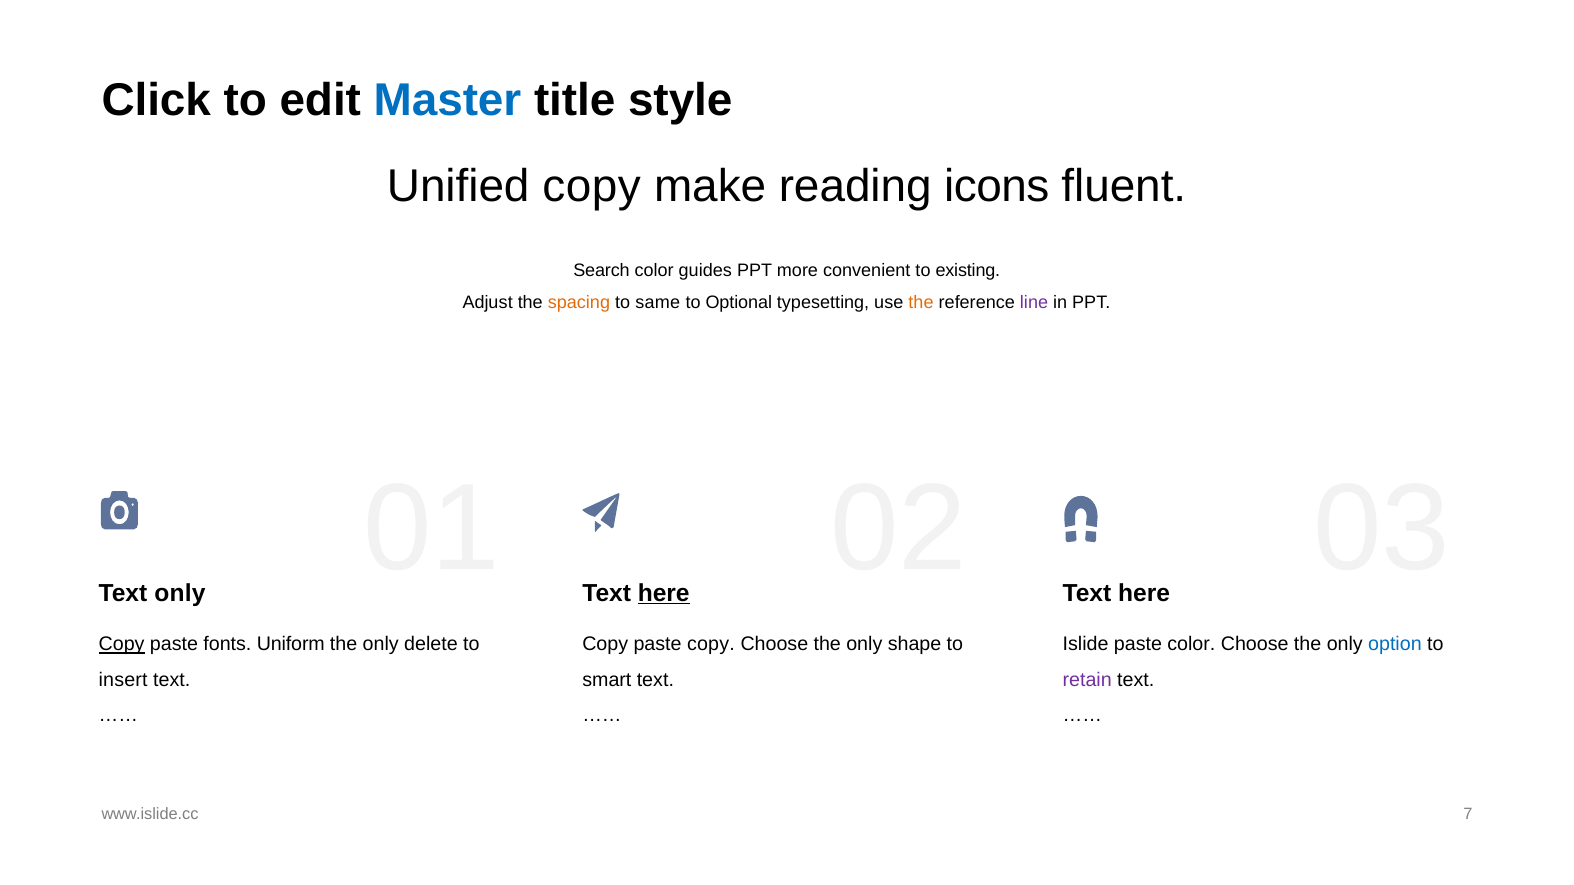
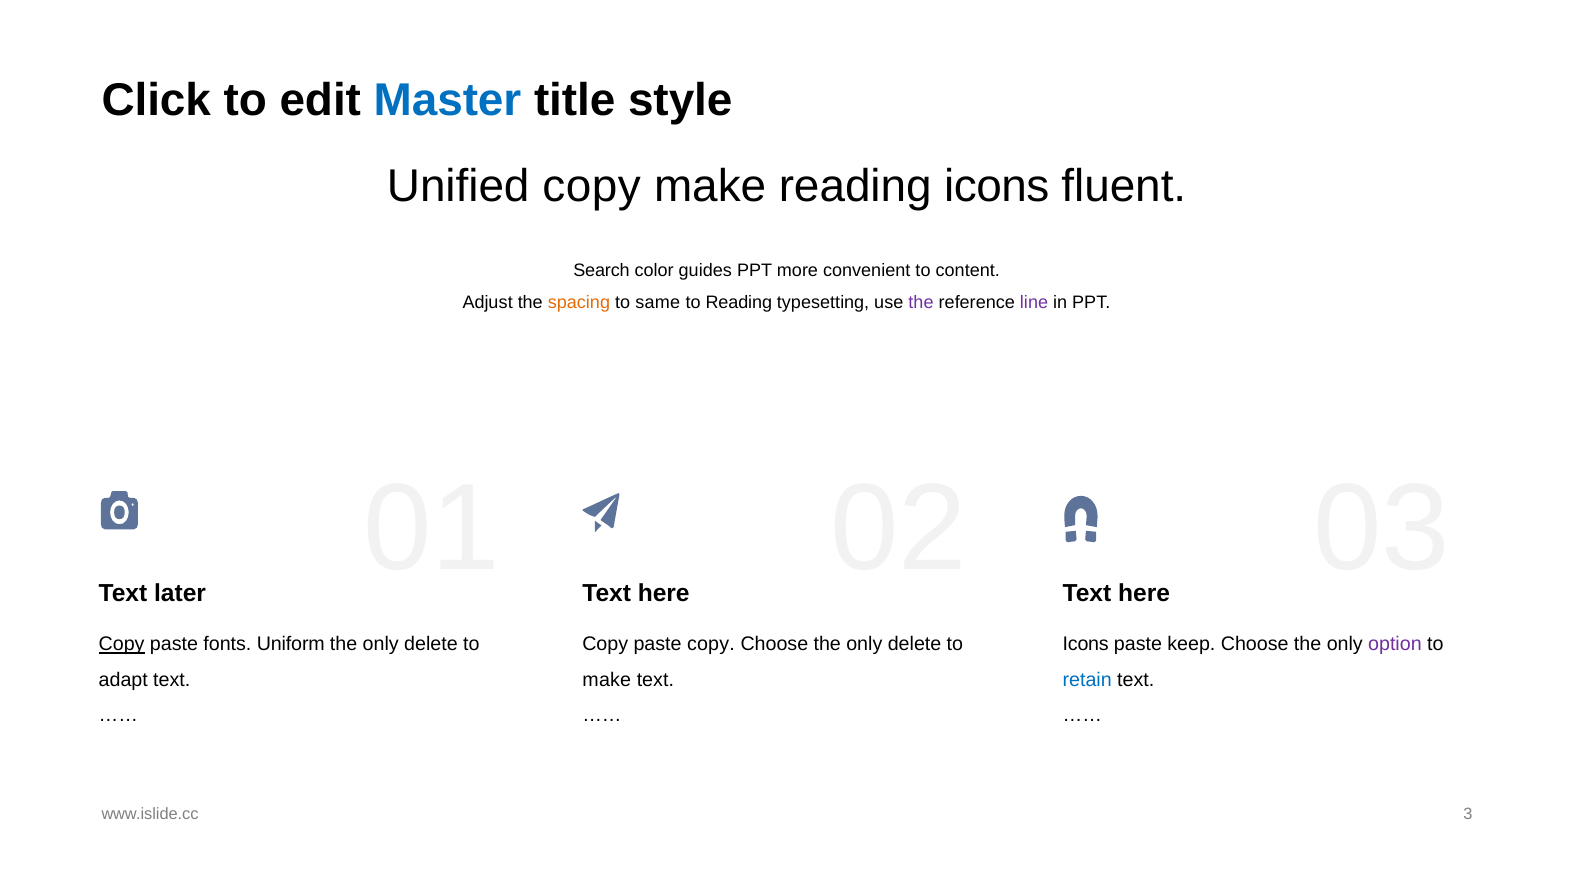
existing: existing -> content (968, 270)
to Optional: Optional -> Reading (739, 303)
the colour: orange -> purple (921, 303)
Text only: only -> later (180, 593)
here underline: present -> none (664, 593)
Choose the only shape: shape -> delete (915, 645)
Islide: Islide -> Icons (1086, 645)
paste color: color -> keep (1191, 645)
option colour: blue -> purple (1395, 645)
insert: insert -> adapt (123, 680)
smart: smart -> make (607, 680)
retain colour: purple -> blue (1087, 680)
7: 7 -> 3 (1468, 815)
